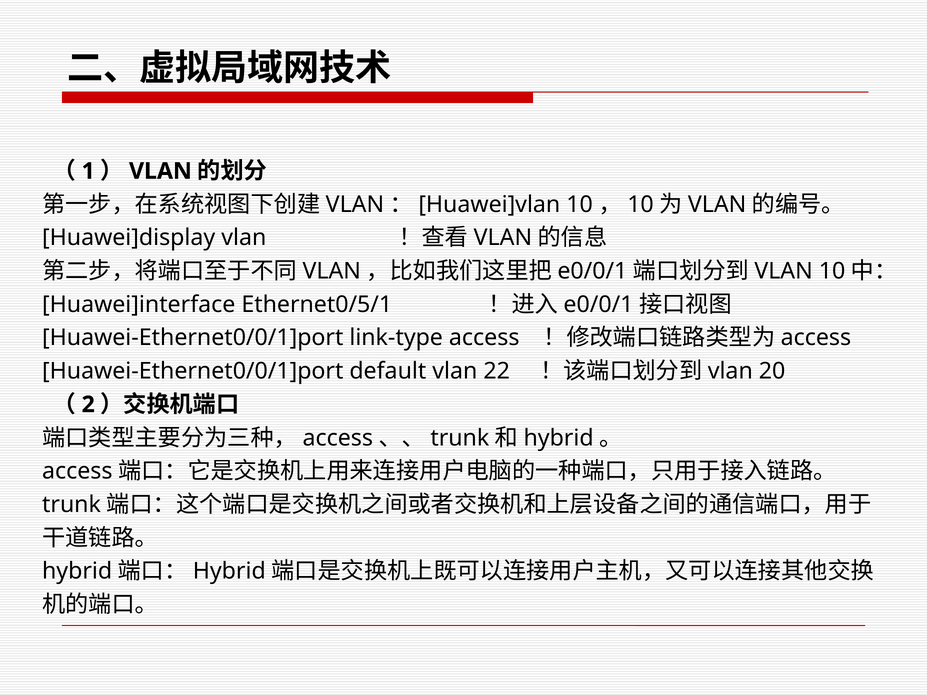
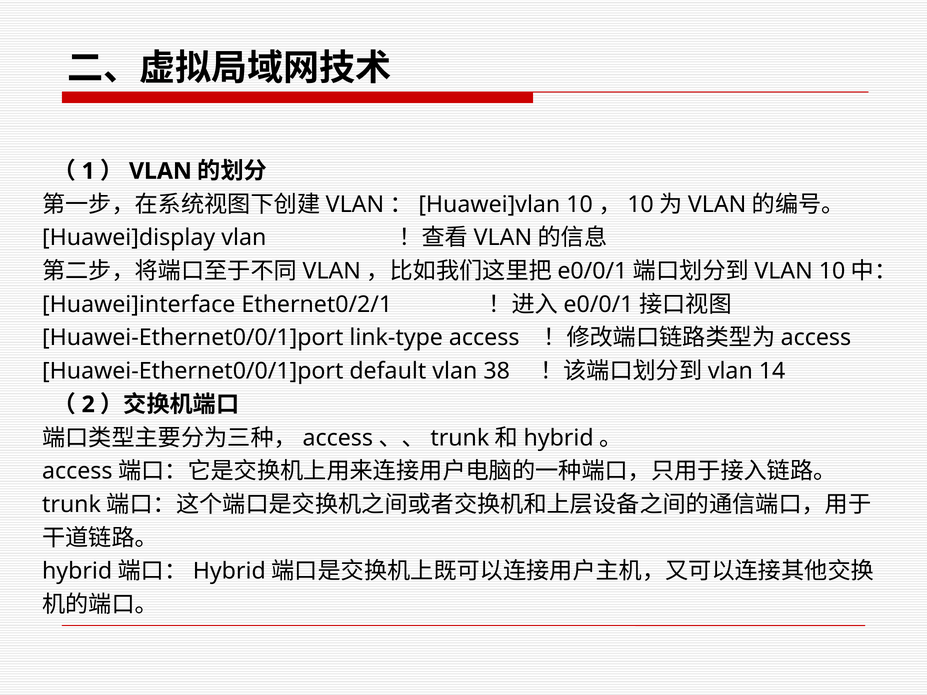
Ethernet0/5/1: Ethernet0/5/1 -> Ethernet0/2/1 (317, 305)
22: 22 -> 38 (497, 371)
20: 20 -> 14 (772, 371)
